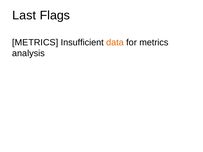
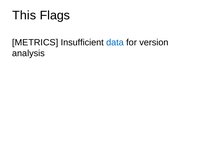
Last: Last -> This (24, 15)
data colour: orange -> blue (115, 43)
for metrics: metrics -> version (154, 43)
